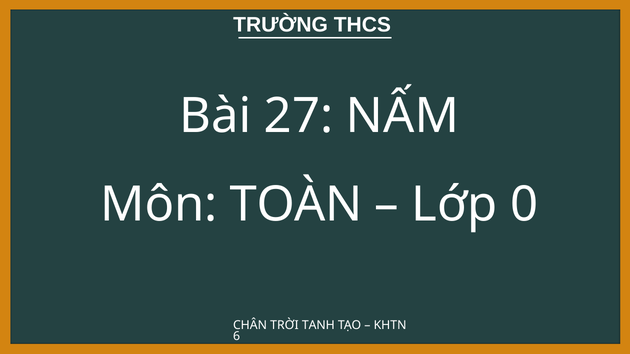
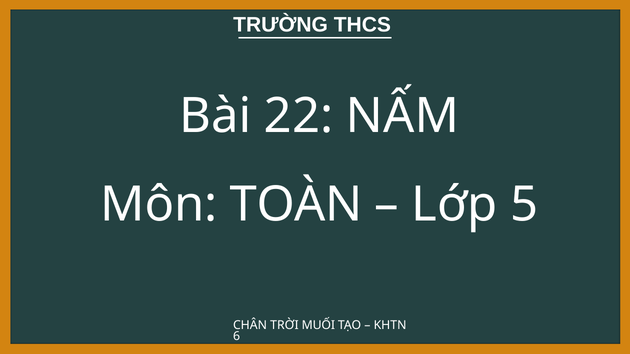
27: 27 -> 22 (299, 116)
0: 0 -> 5 (524, 205)
TANH: TANH -> MUỐI (318, 326)
